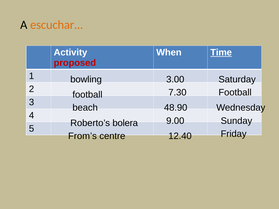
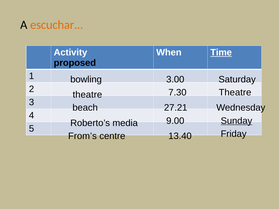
proposed colour: red -> black (75, 63)
Football: Football -> Theatre (235, 93)
football: football -> theatre (87, 95)
48.90: 48.90 -> 27.21 (176, 108)
Sunday underline: none -> present (236, 121)
bolera: bolera -> media (125, 123)
12.40: 12.40 -> 13.40 (180, 136)
